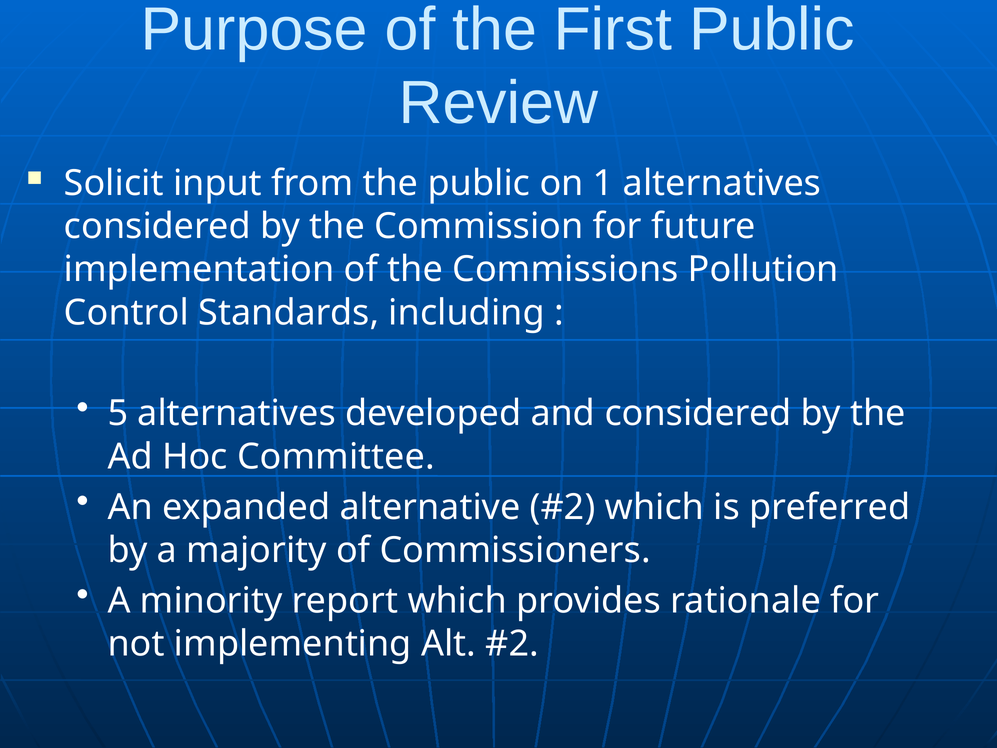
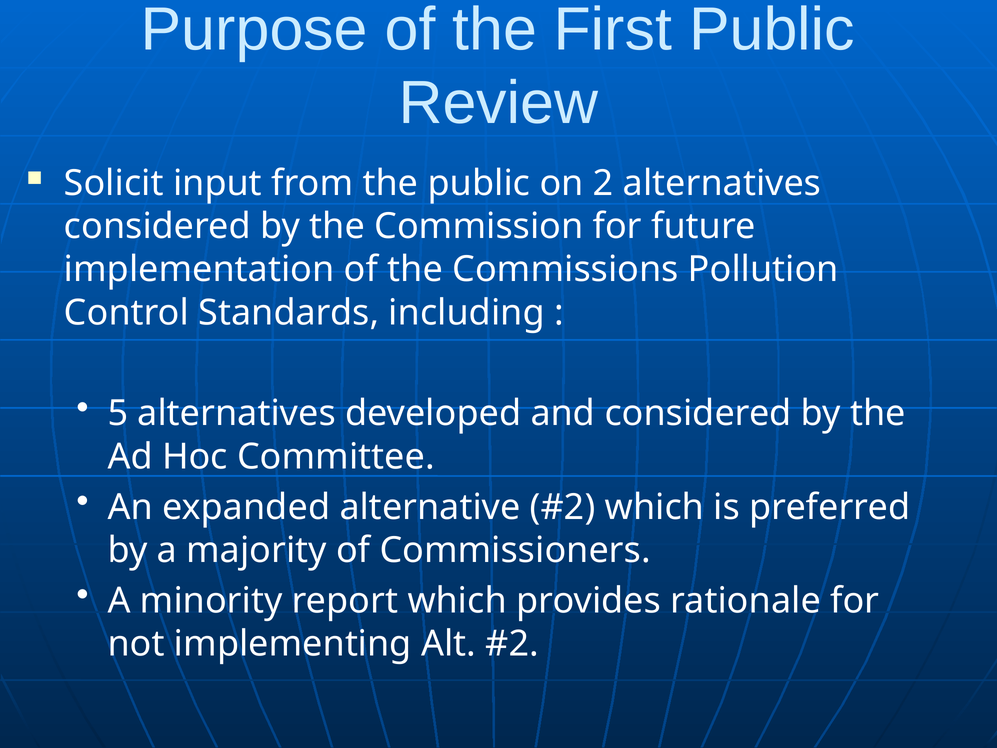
1: 1 -> 2 (603, 183)
